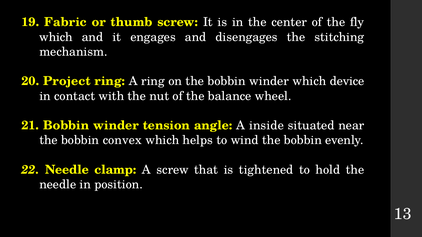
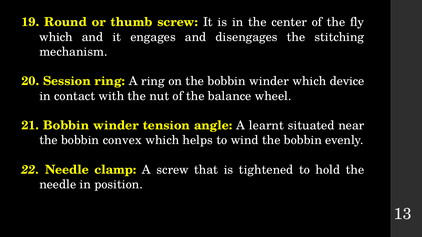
Fabric: Fabric -> Round (66, 22)
Project: Project -> Session (67, 81)
inside: inside -> learnt (266, 126)
